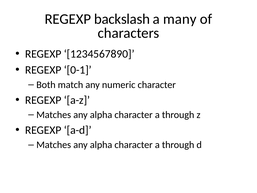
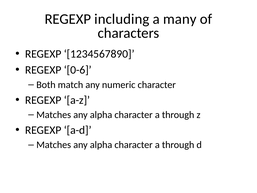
backslash: backslash -> including (122, 19)
0-1: 0-1 -> 0-6 (78, 70)
